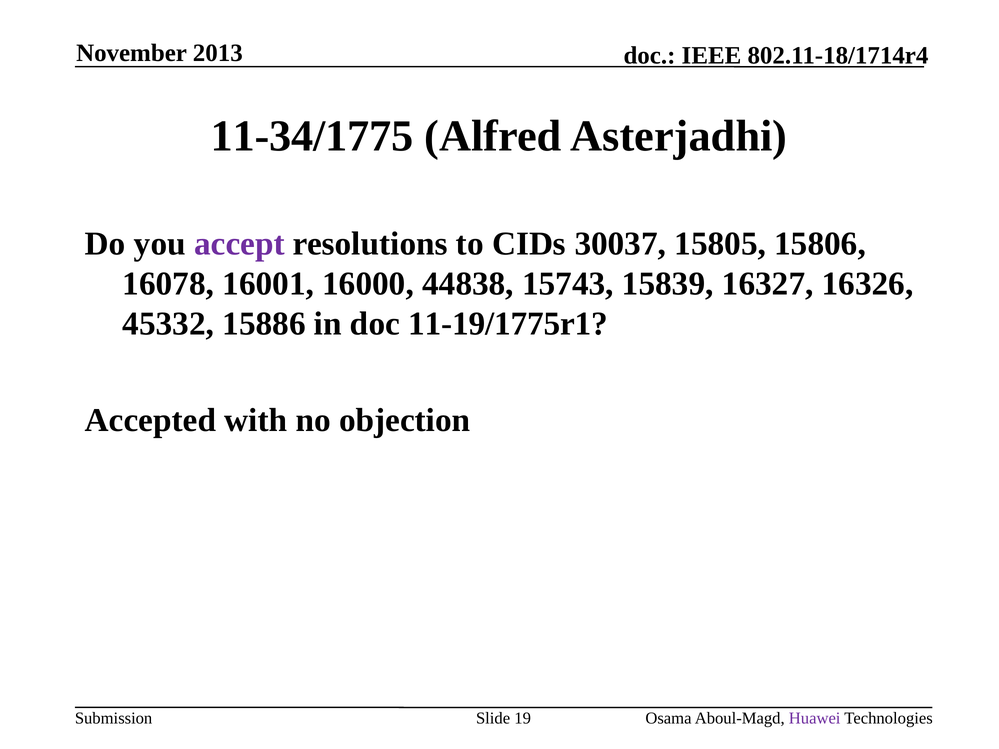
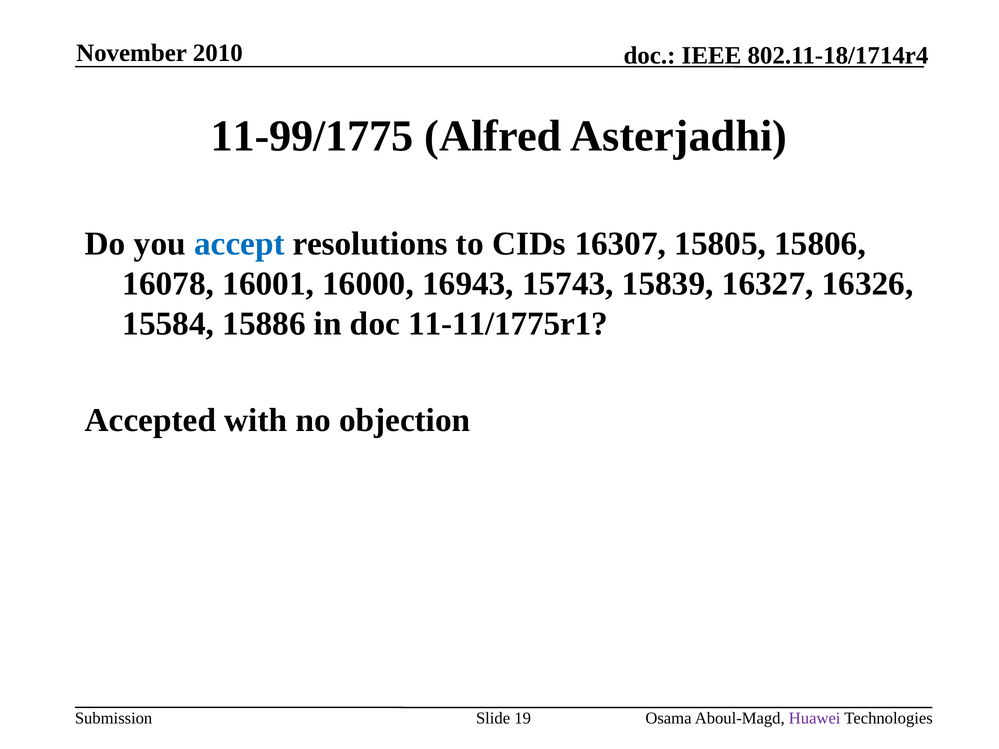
2013: 2013 -> 2010 (218, 53)
11-34/1775: 11-34/1775 -> 11-99/1775 (312, 136)
accept colour: purple -> blue (239, 244)
30037: 30037 -> 16307 (620, 244)
44838: 44838 -> 16943 (468, 284)
45332: 45332 -> 15584 (168, 324)
11-19/1775r1: 11-19/1775r1 -> 11-11/1775r1 (508, 324)
